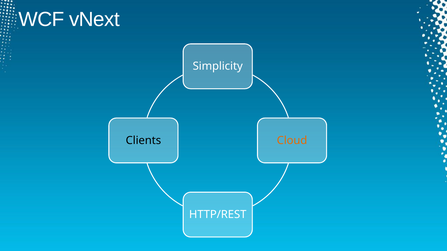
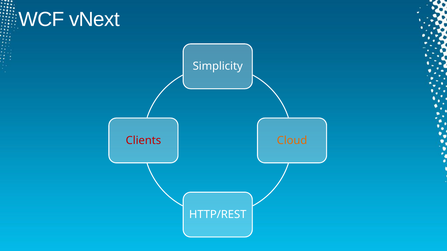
Clients colour: black -> red (143, 141)
